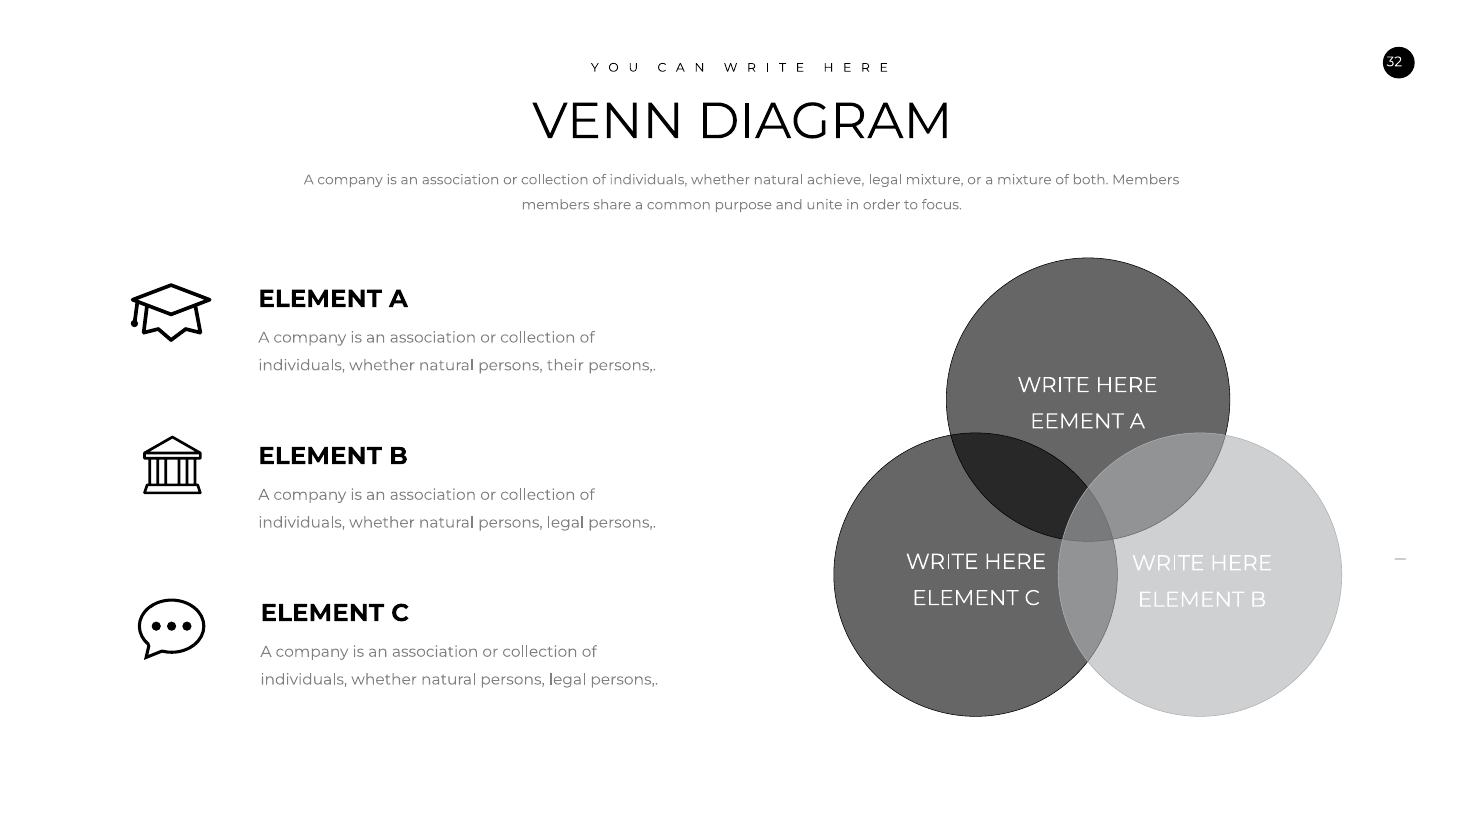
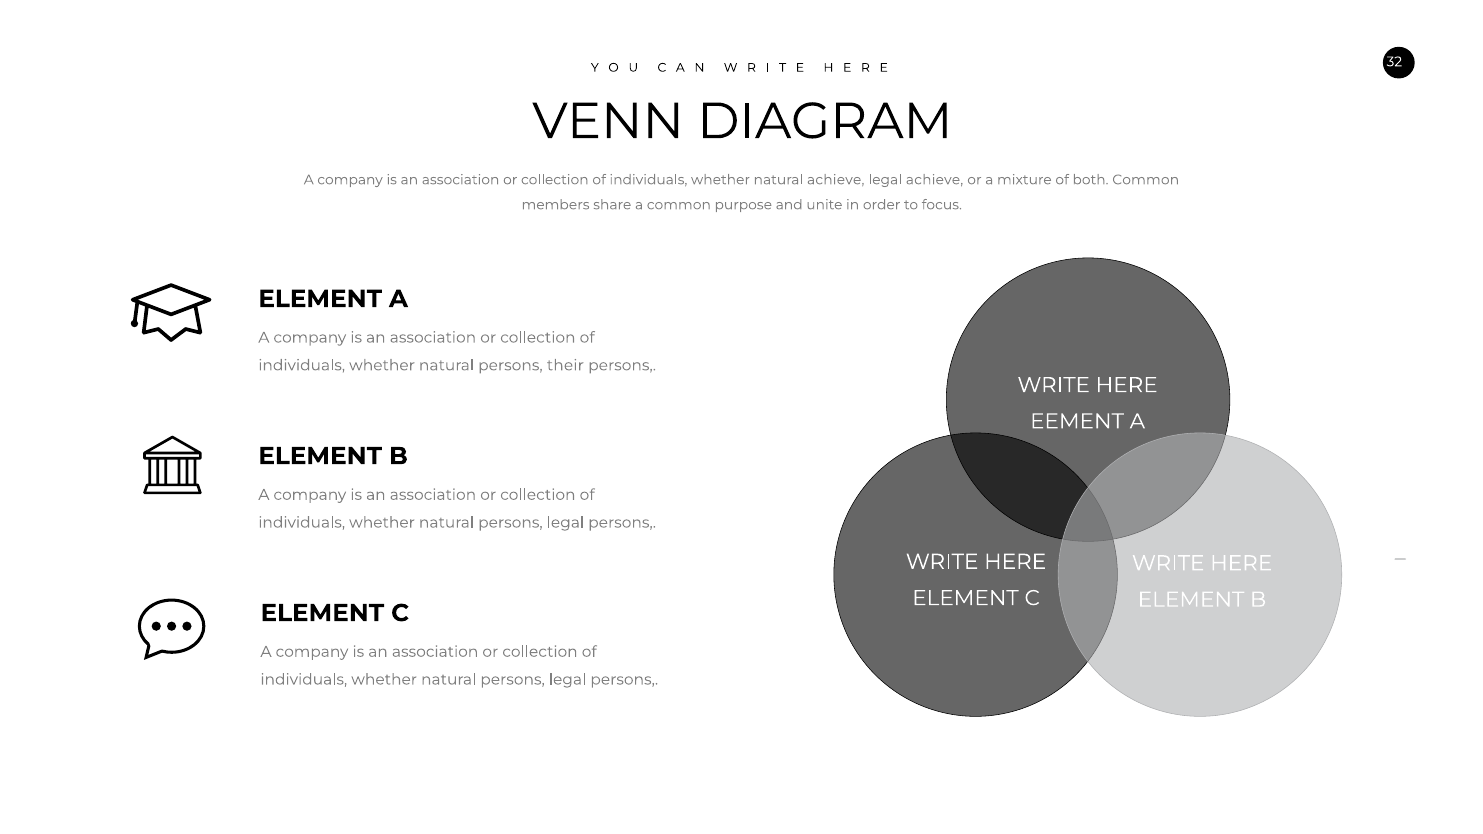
legal mixture: mixture -> achieve (935, 180)
both Members: Members -> Common (1146, 180)
